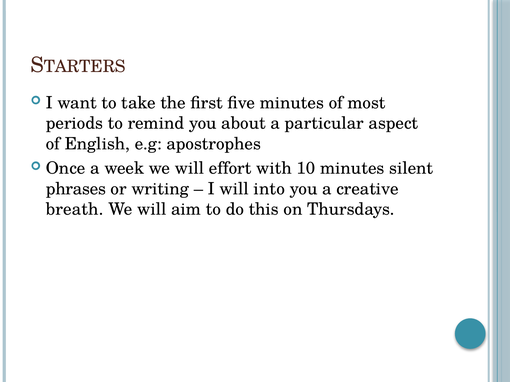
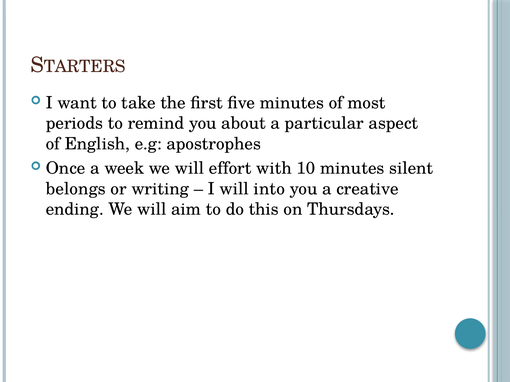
phrases: phrases -> belongs (76, 189)
breath: breath -> ending (75, 209)
